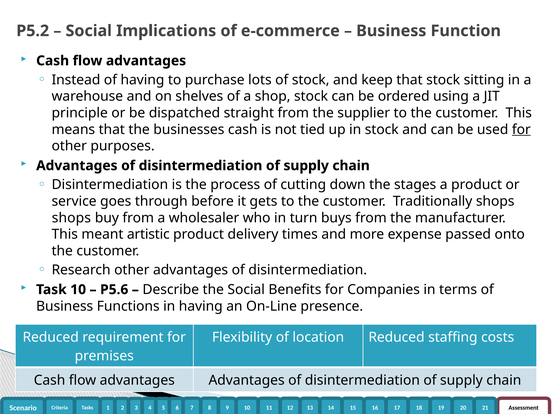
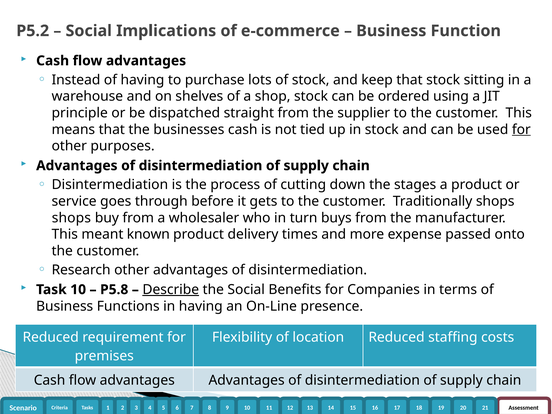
artistic: artistic -> known (148, 234)
P5.6: P5.6 -> P5.8 (114, 290)
Describe underline: none -> present (171, 290)
